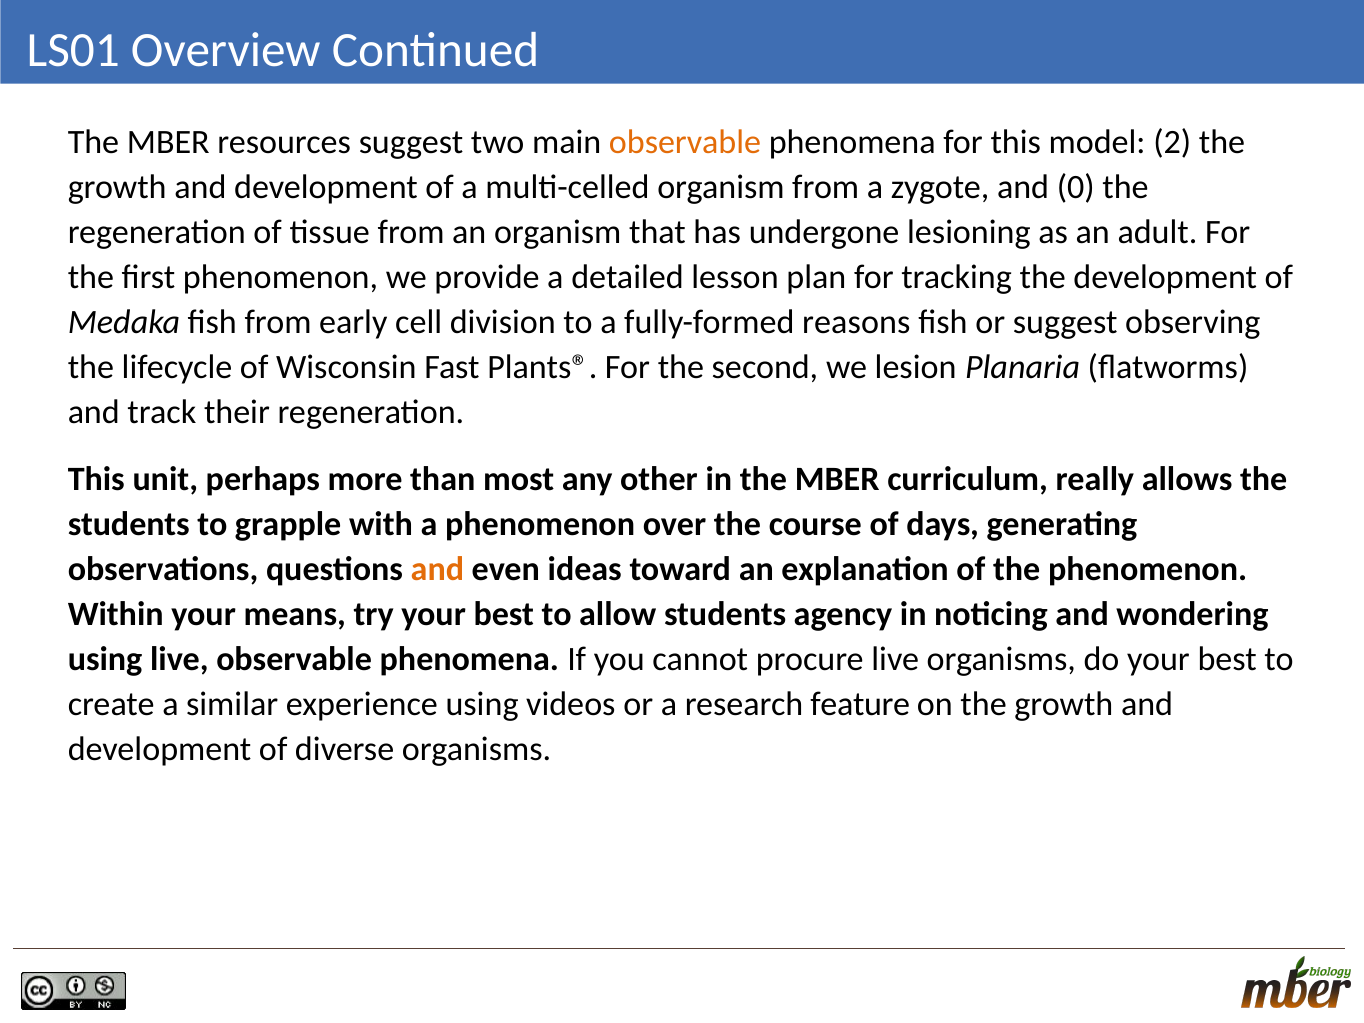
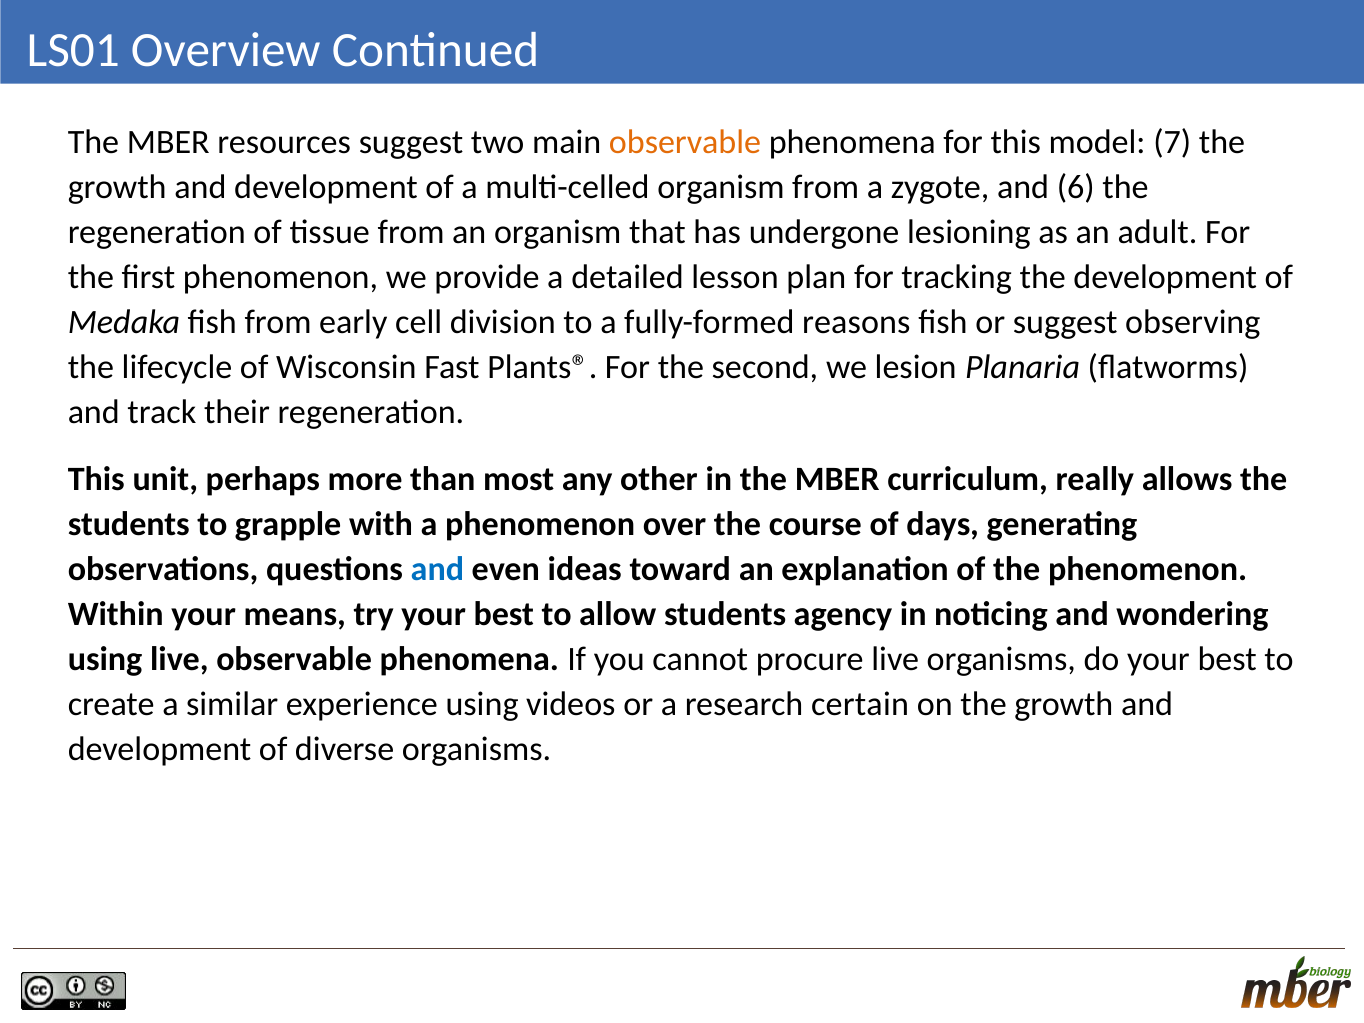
2: 2 -> 7 (1172, 142)
0: 0 -> 6 (1076, 187)
and colour: orange -> blue (437, 570)
feature: feature -> certain (860, 705)
